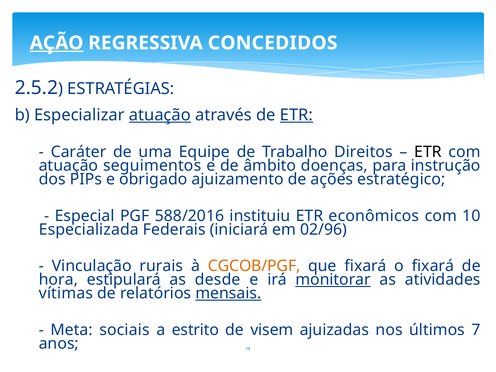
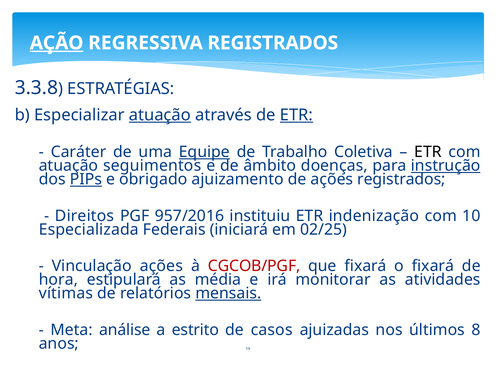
REGRESSIVA CONCEDIDOS: CONCEDIDOS -> REGISTRADOS (273, 43)
2.5.2: 2.5.2 -> 3.3.8 (36, 88)
Equipe underline: none -> present (204, 152)
Direitos: Direitos -> Coletiva (364, 152)
instrução underline: none -> present (446, 166)
PIPs underline: none -> present (86, 179)
ações estratégico: estratégico -> registrados (401, 179)
Especial: Especial -> Direitos (85, 216)
588/2016: 588/2016 -> 957/2016 (190, 216)
econômicos: econômicos -> indenização (374, 216)
02/96: 02/96 -> 02/25 (324, 230)
Vinculação rurais: rurais -> ações (161, 266)
CGCOB/PGF colour: orange -> red (254, 266)
desde: desde -> média (218, 280)
monitorar underline: present -> none (333, 280)
sociais: sociais -> análise (125, 330)
visem: visem -> casos (272, 330)
7: 7 -> 8 (476, 330)
